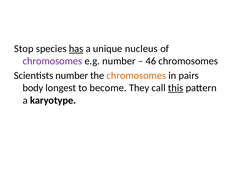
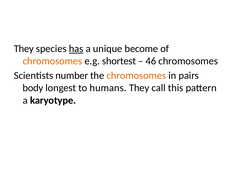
Stop: Stop -> They (24, 49)
nucleus: nucleus -> become (141, 49)
chromosomes colour: purple -> orange (52, 61)
e.g number: number -> shortest (119, 61)
become: become -> humans (108, 88)
this underline: present -> none (176, 88)
